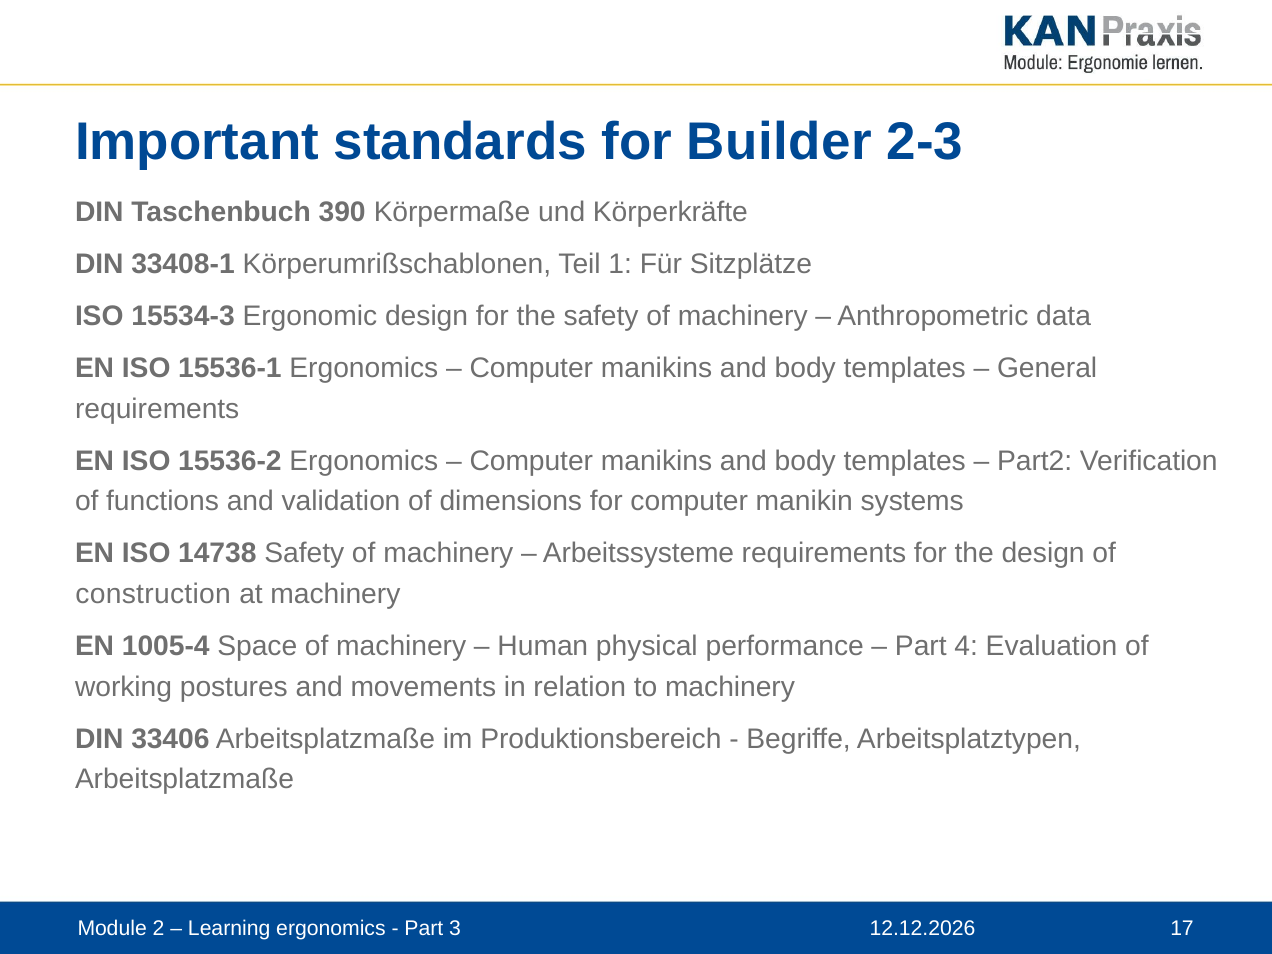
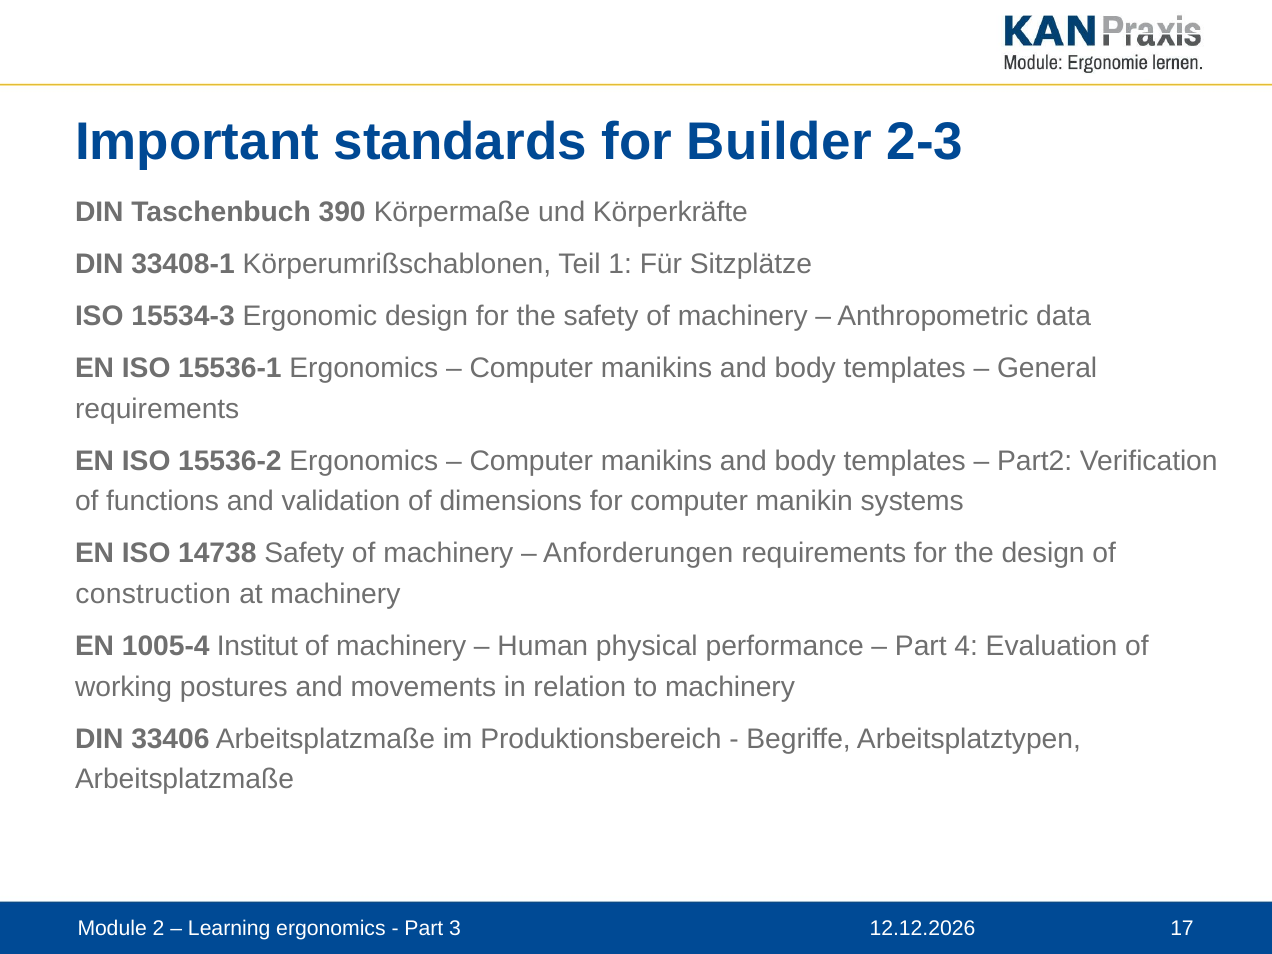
Arbeitssysteme: Arbeitssysteme -> Anforderungen (638, 553)
Space: Space -> Institut (257, 646)
